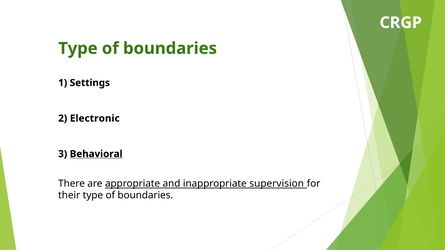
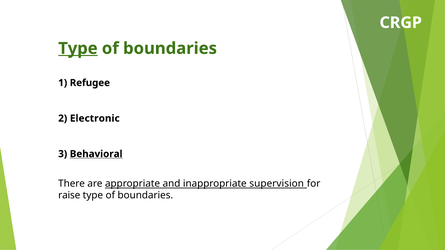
Type underline: none -> present (78, 48)
Settings: Settings -> Refugee (90, 83)
their: their -> raise (69, 196)
